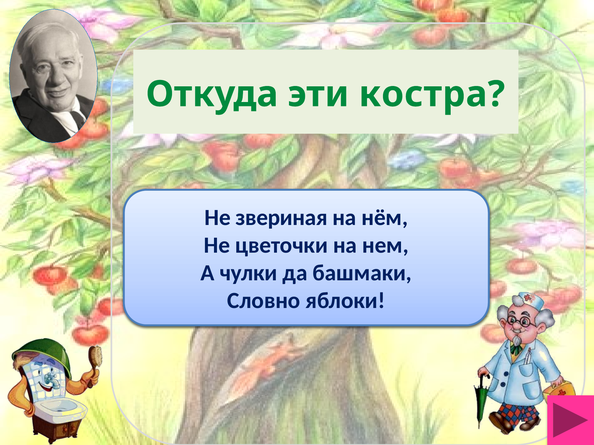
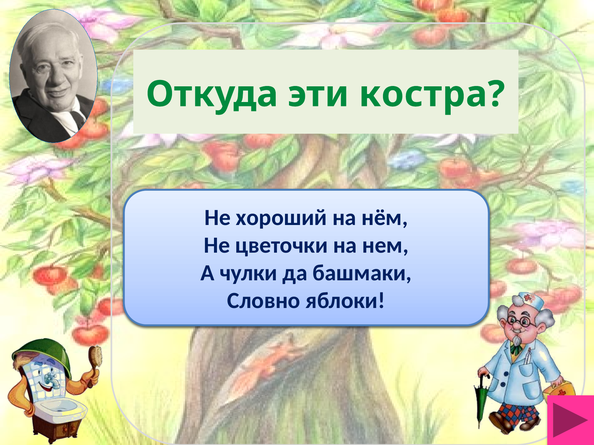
звериная: звериная -> хороший (282, 218)
